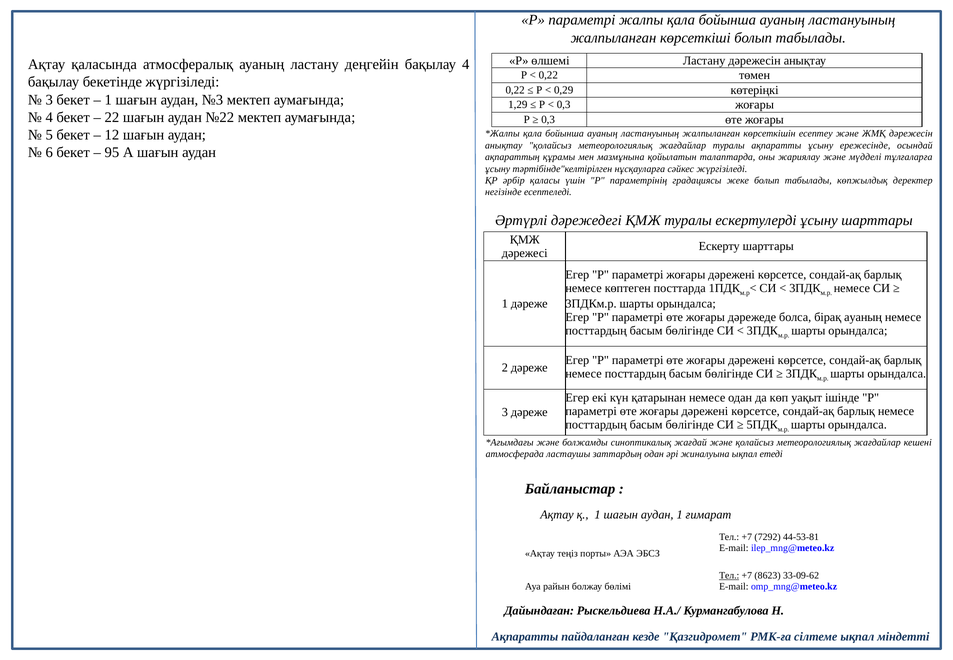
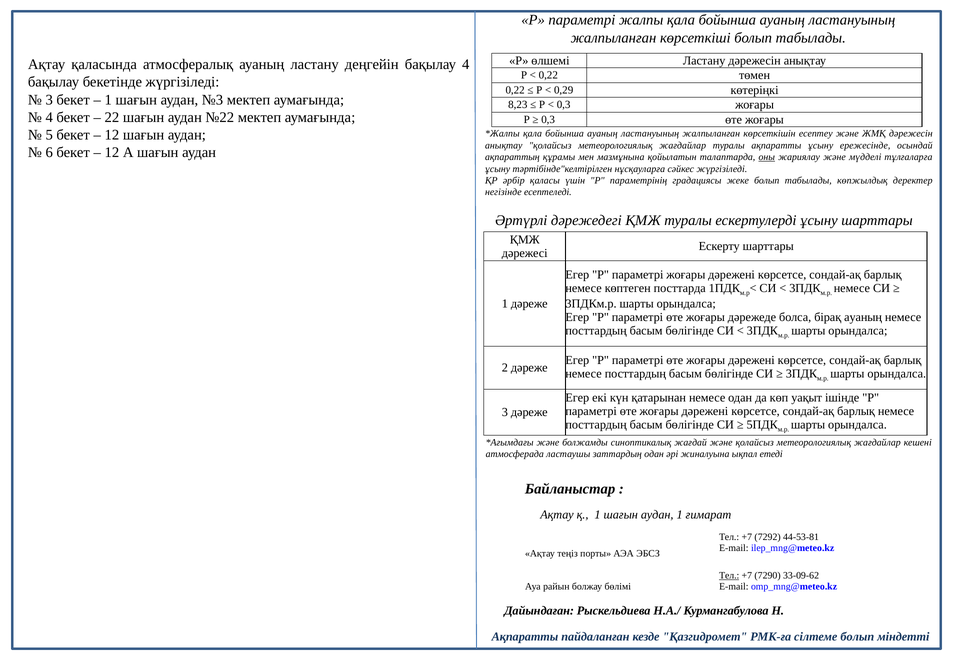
1,29: 1,29 -> 8,23 (518, 105)
95: 95 -> 12 (112, 152)
оны underline: none -> present (767, 157)
8623: 8623 -> 7290 (768, 576)
сілтеме ықпал: ықпал -> болып (857, 637)
